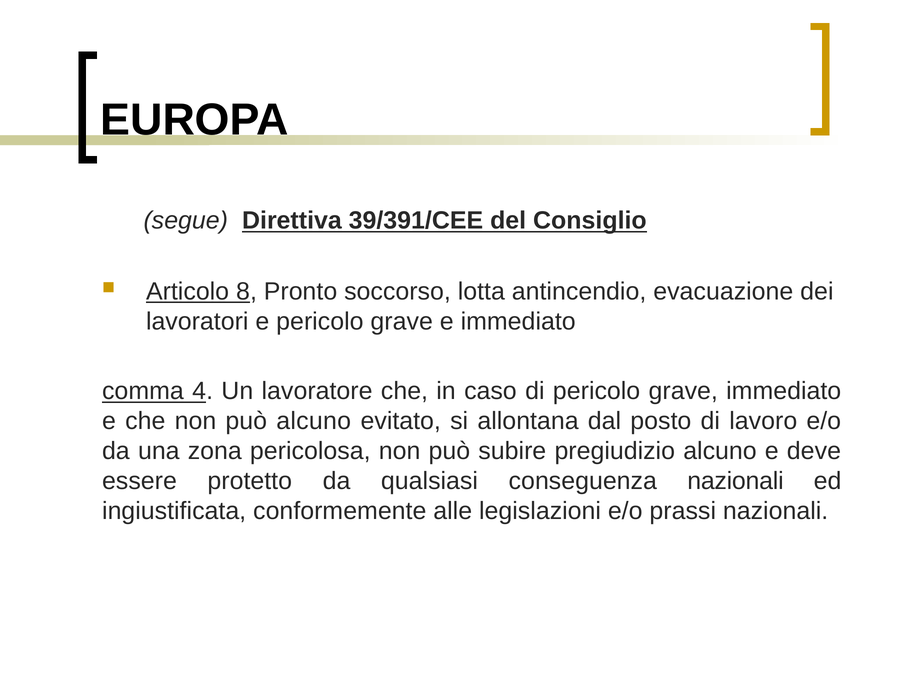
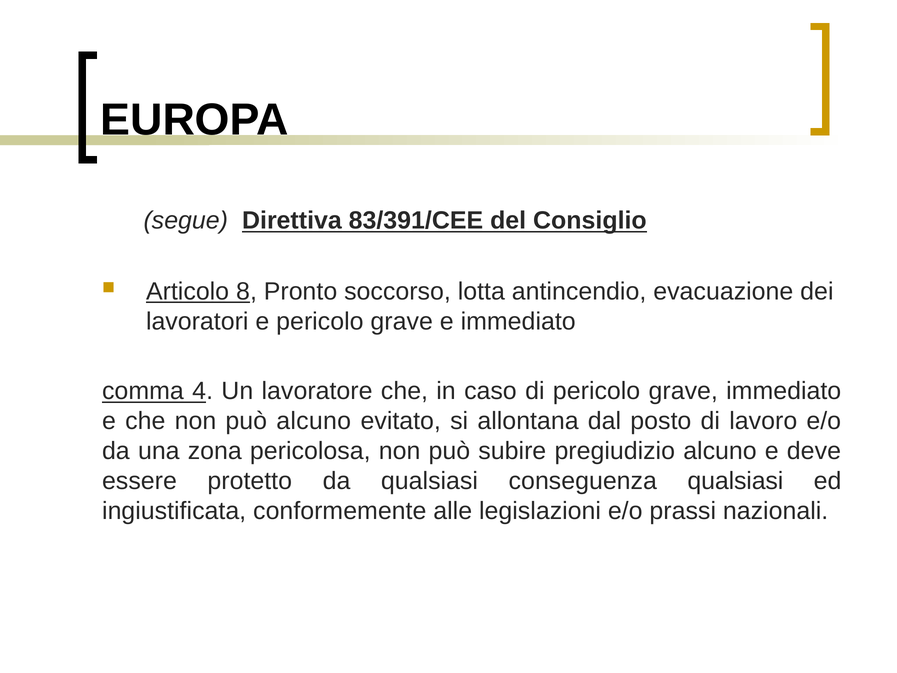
39/391/CEE: 39/391/CEE -> 83/391/CEE (416, 221)
conseguenza nazionali: nazionali -> qualsiasi (735, 481)
